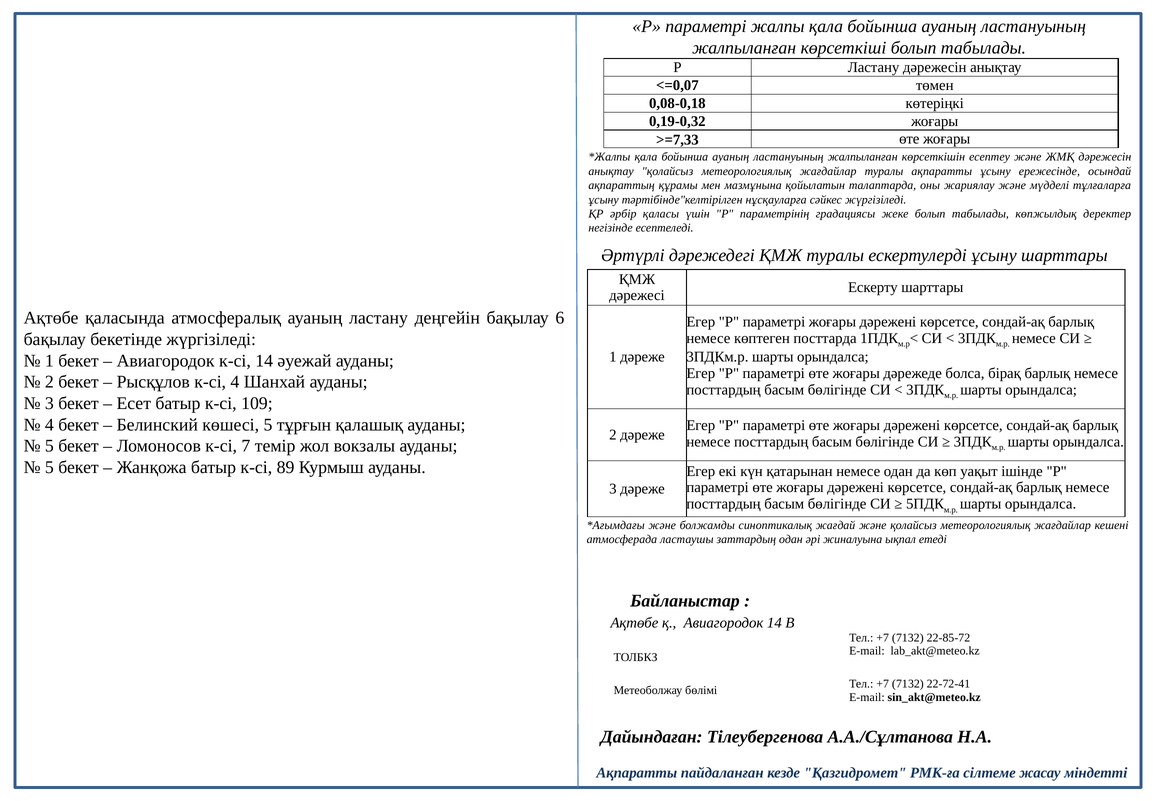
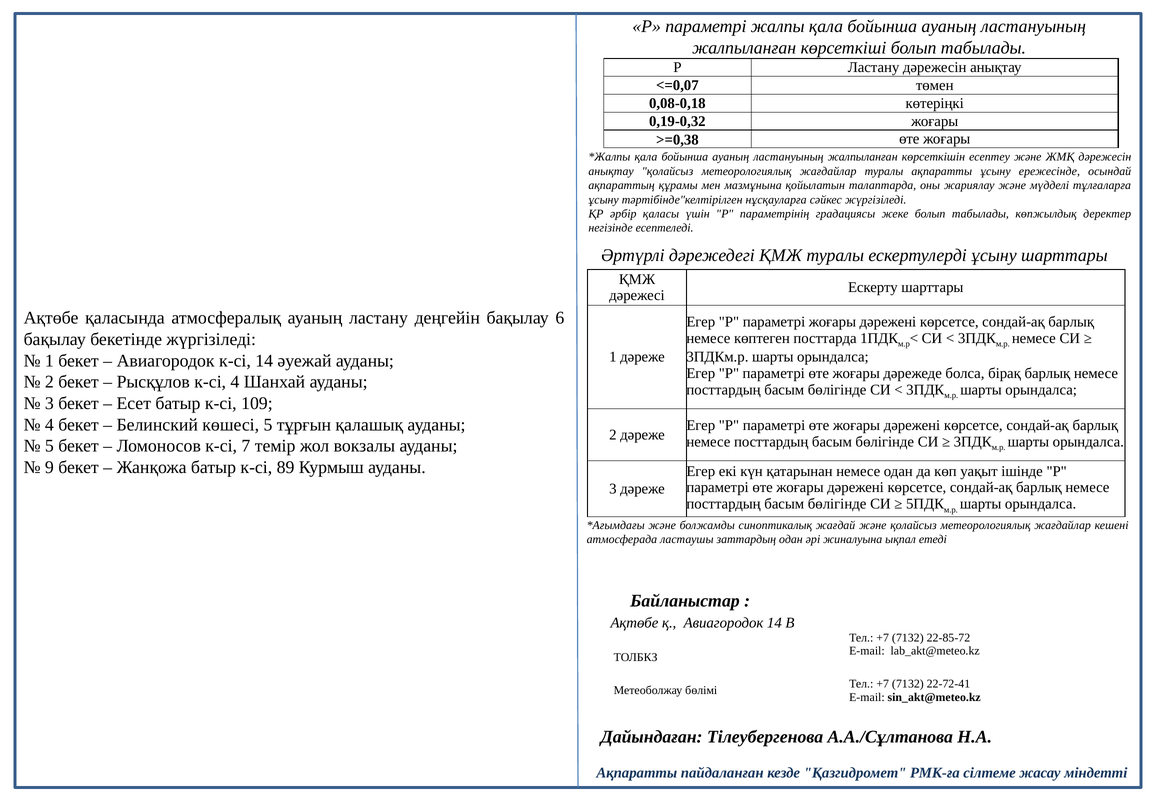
>=7,33: >=7,33 -> >=0,38 (677, 140)
5: 5 -> 9 (49, 467)
